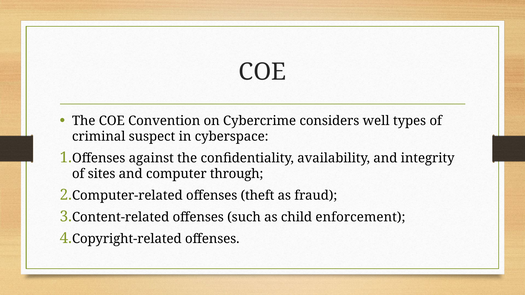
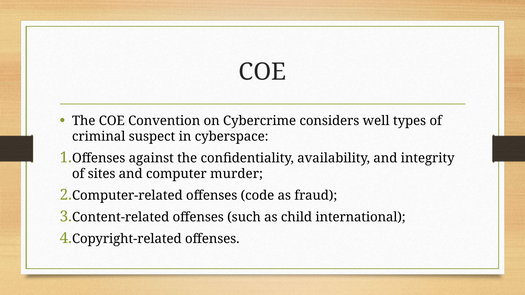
through: through -> murder (236, 174)
theft: theft -> code (257, 196)
enforcement: enforcement -> international (361, 217)
